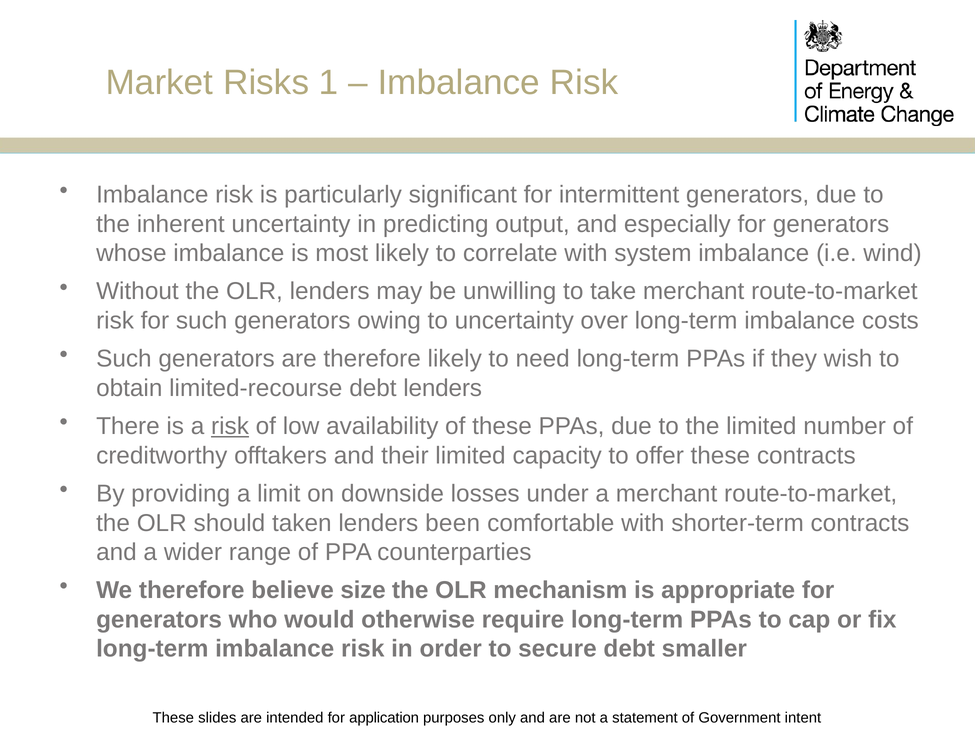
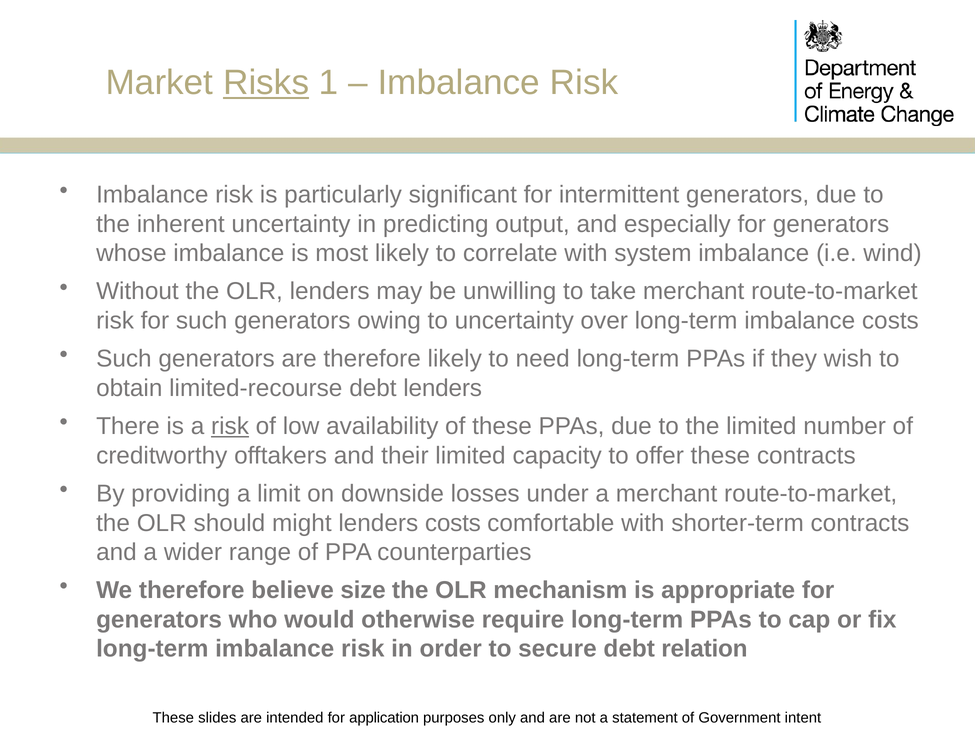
Risks underline: none -> present (266, 83)
taken: taken -> might (302, 523)
lenders been: been -> costs (453, 523)
smaller: smaller -> relation (704, 649)
